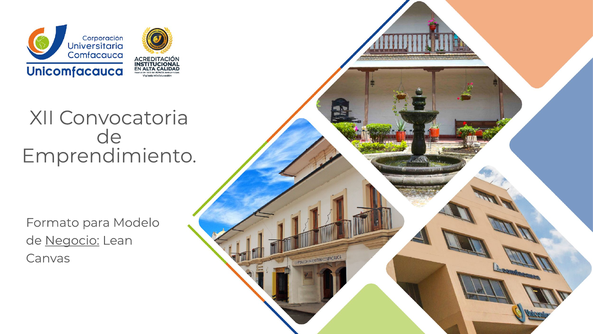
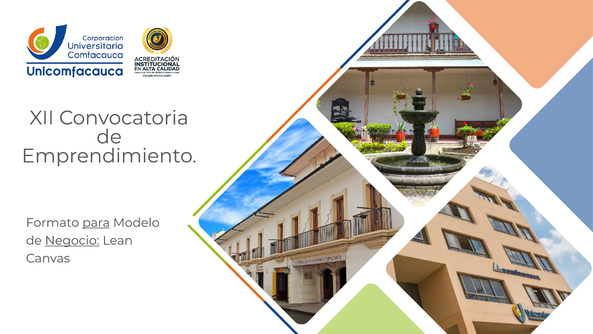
para underline: none -> present (96, 222)
